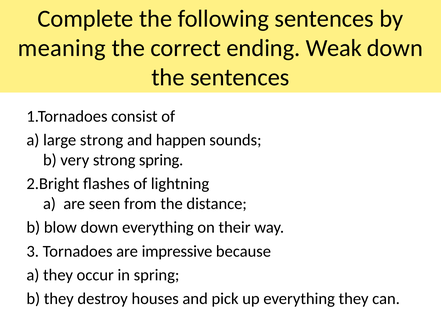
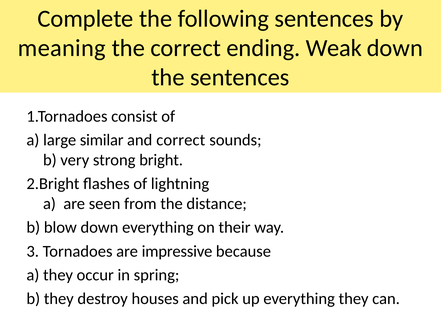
large strong: strong -> similar (102, 140)
and happen: happen -> correct (181, 140)
strong spring: spring -> bright (161, 160)
